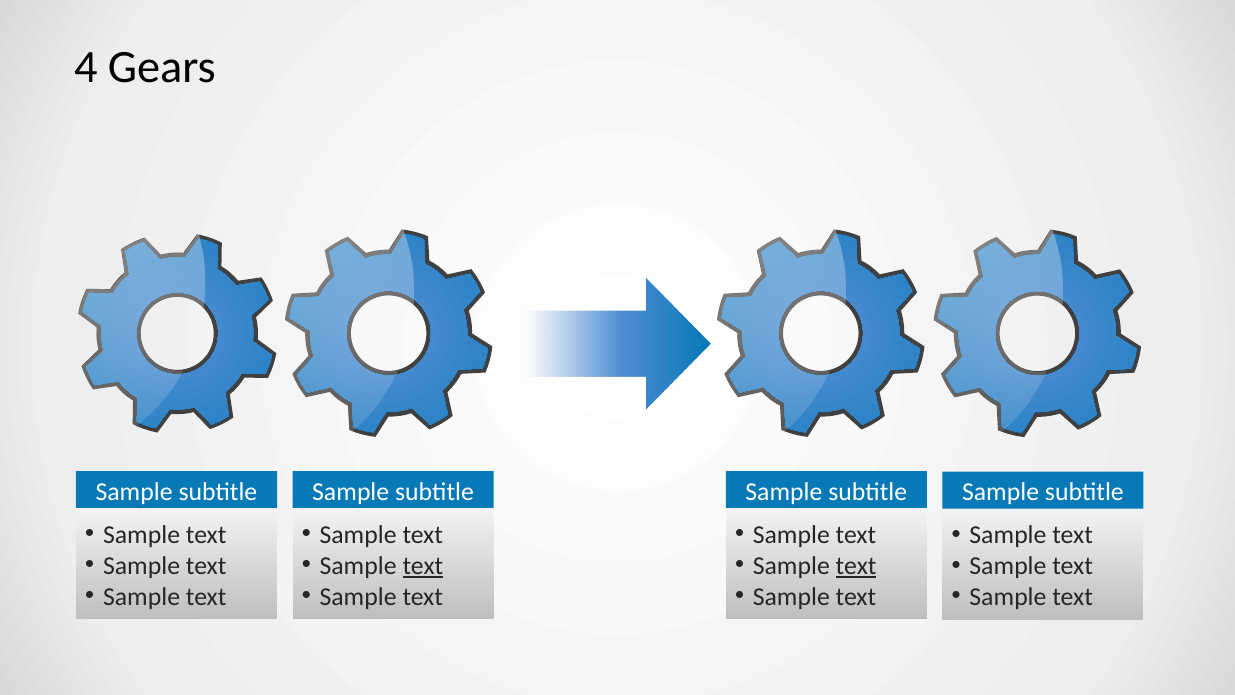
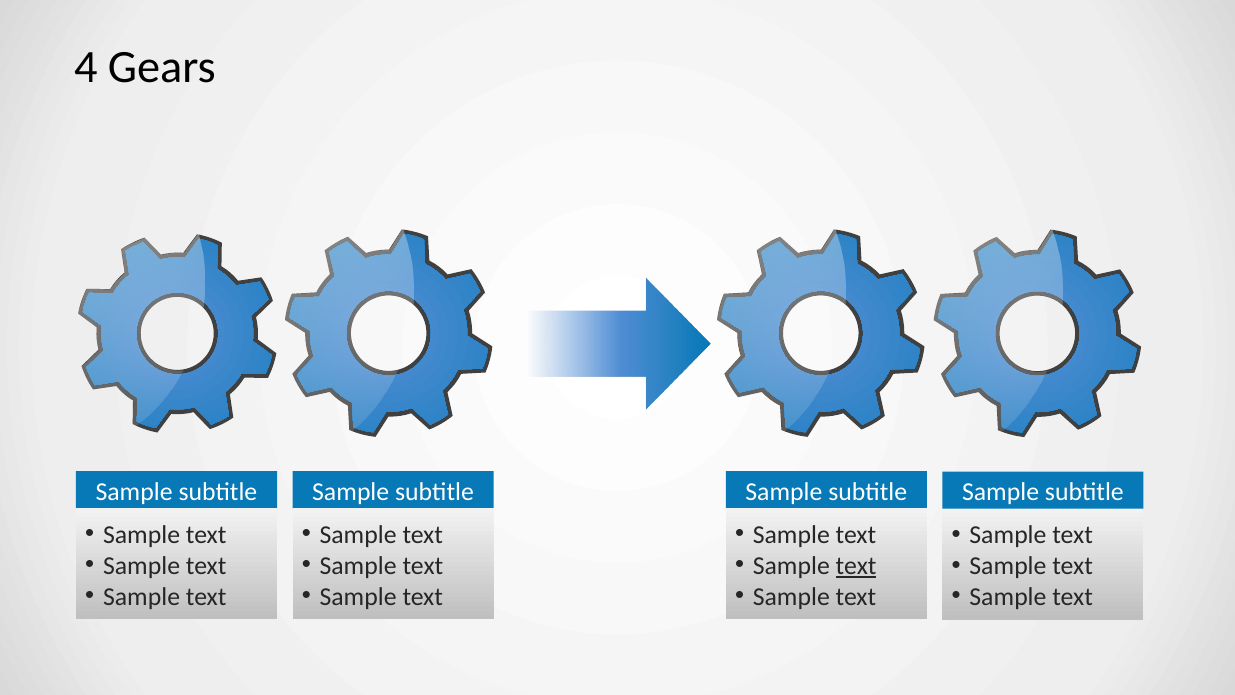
text underline: present -> none (423, 566)
